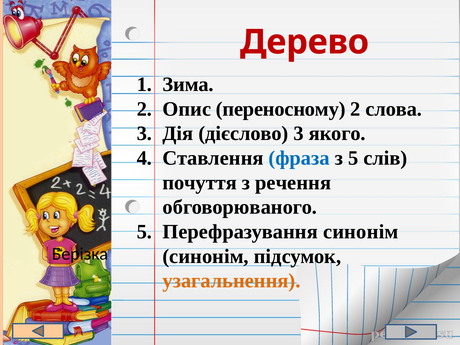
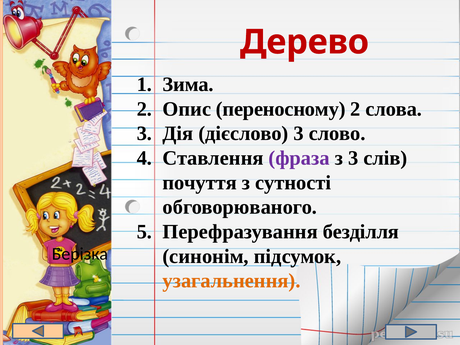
якого: якого -> слово (337, 134)
фраза colour: blue -> purple (299, 158)
з 5: 5 -> 3 (353, 158)
речення: речення -> сутності (293, 183)
Перефразування синонім: синонім -> безділля (361, 232)
